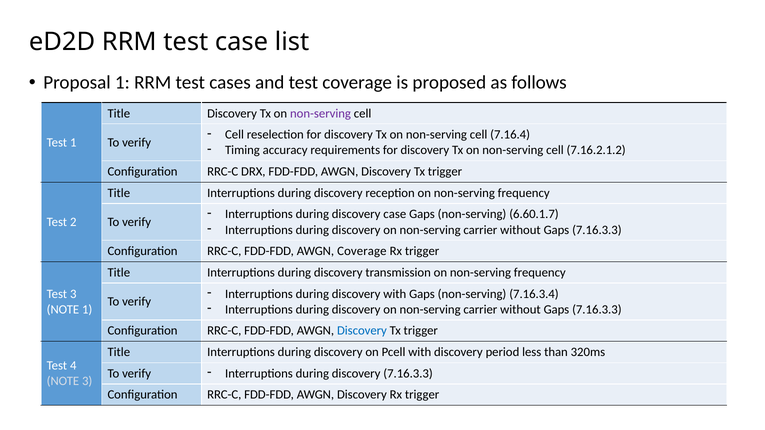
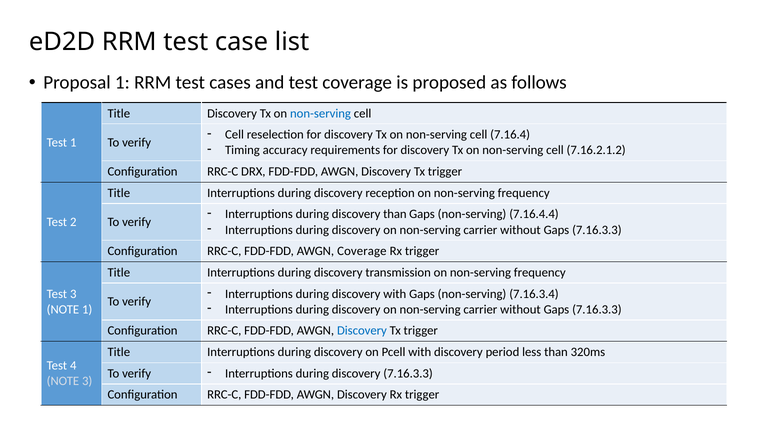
non-serving colour: purple -> blue (321, 113)
discovery case: case -> than (395, 214)
6.60.1.7: 6.60.1.7 -> 7.16.4.4 (534, 214)
